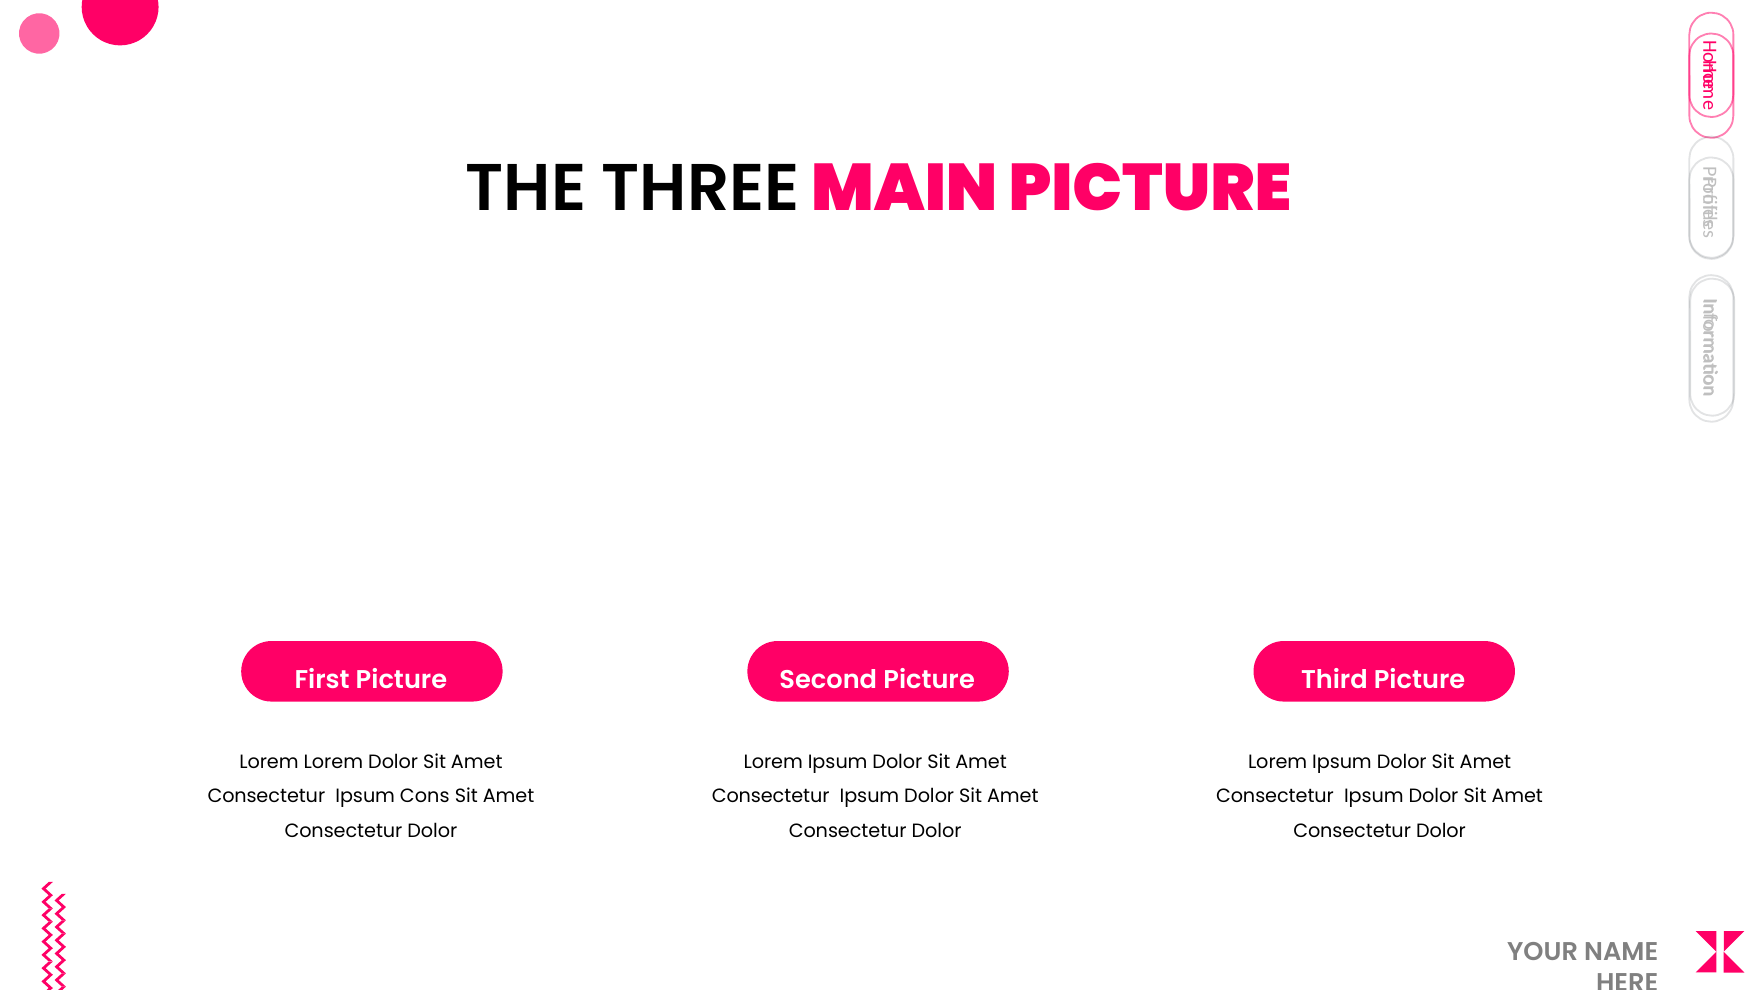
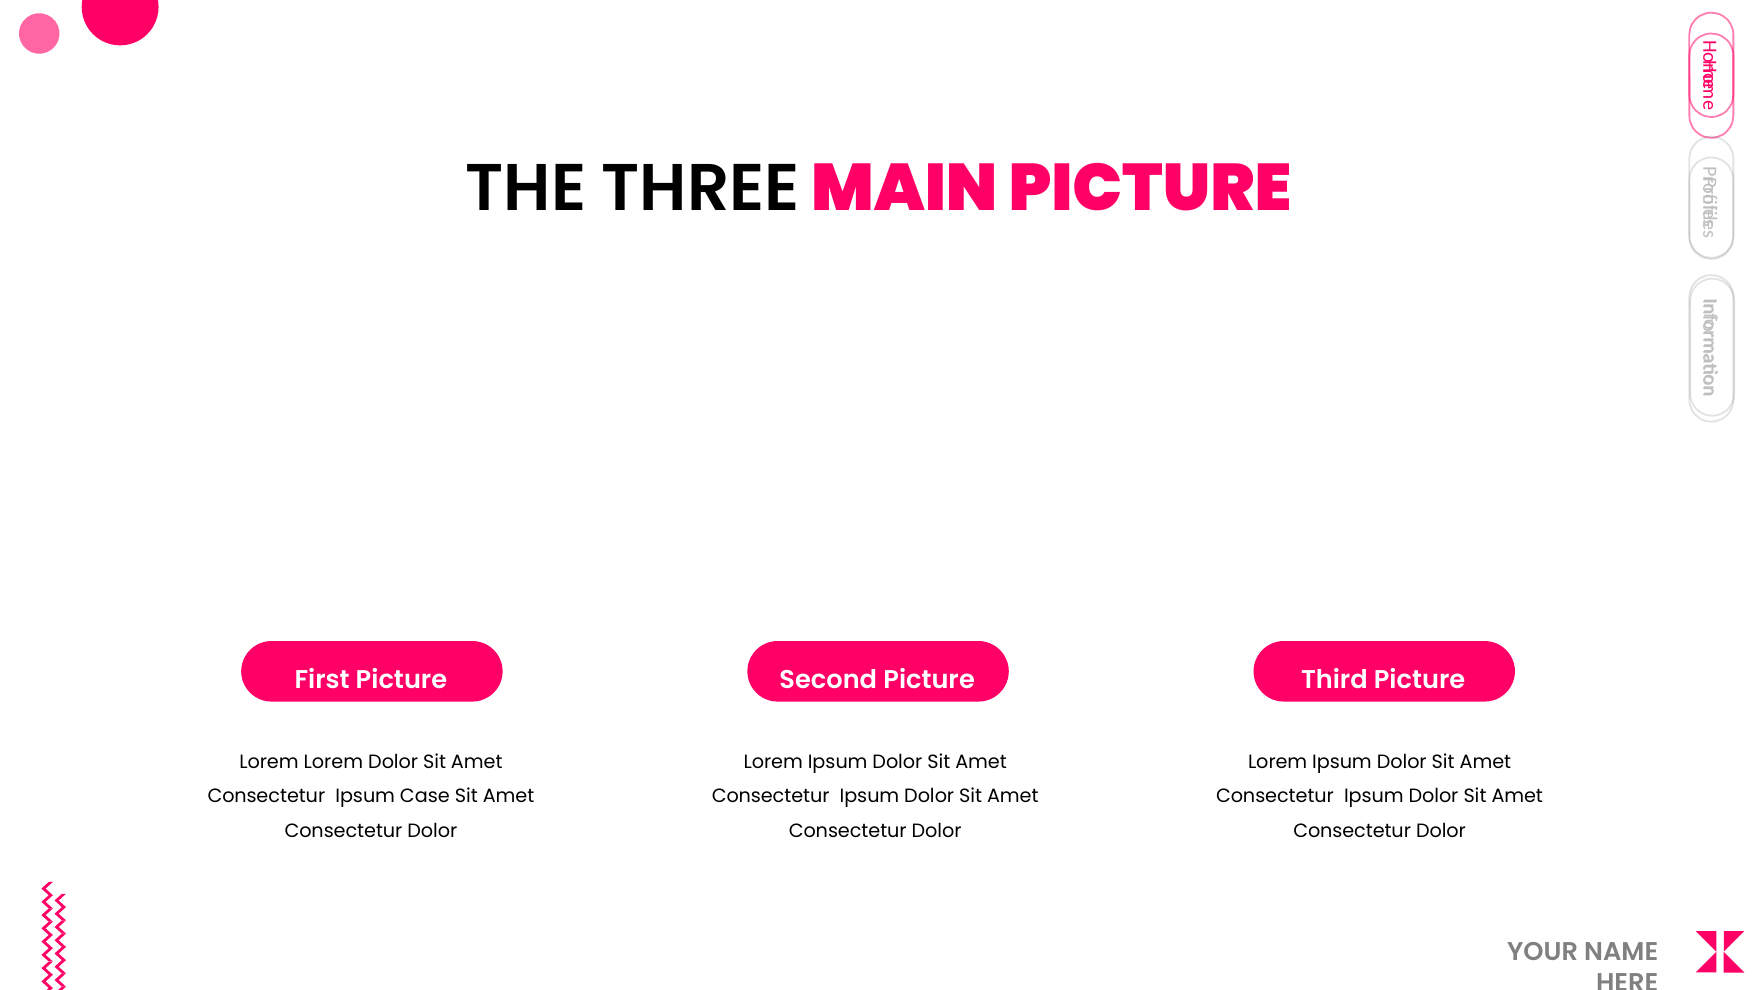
Cons: Cons -> Case (425, 797)
